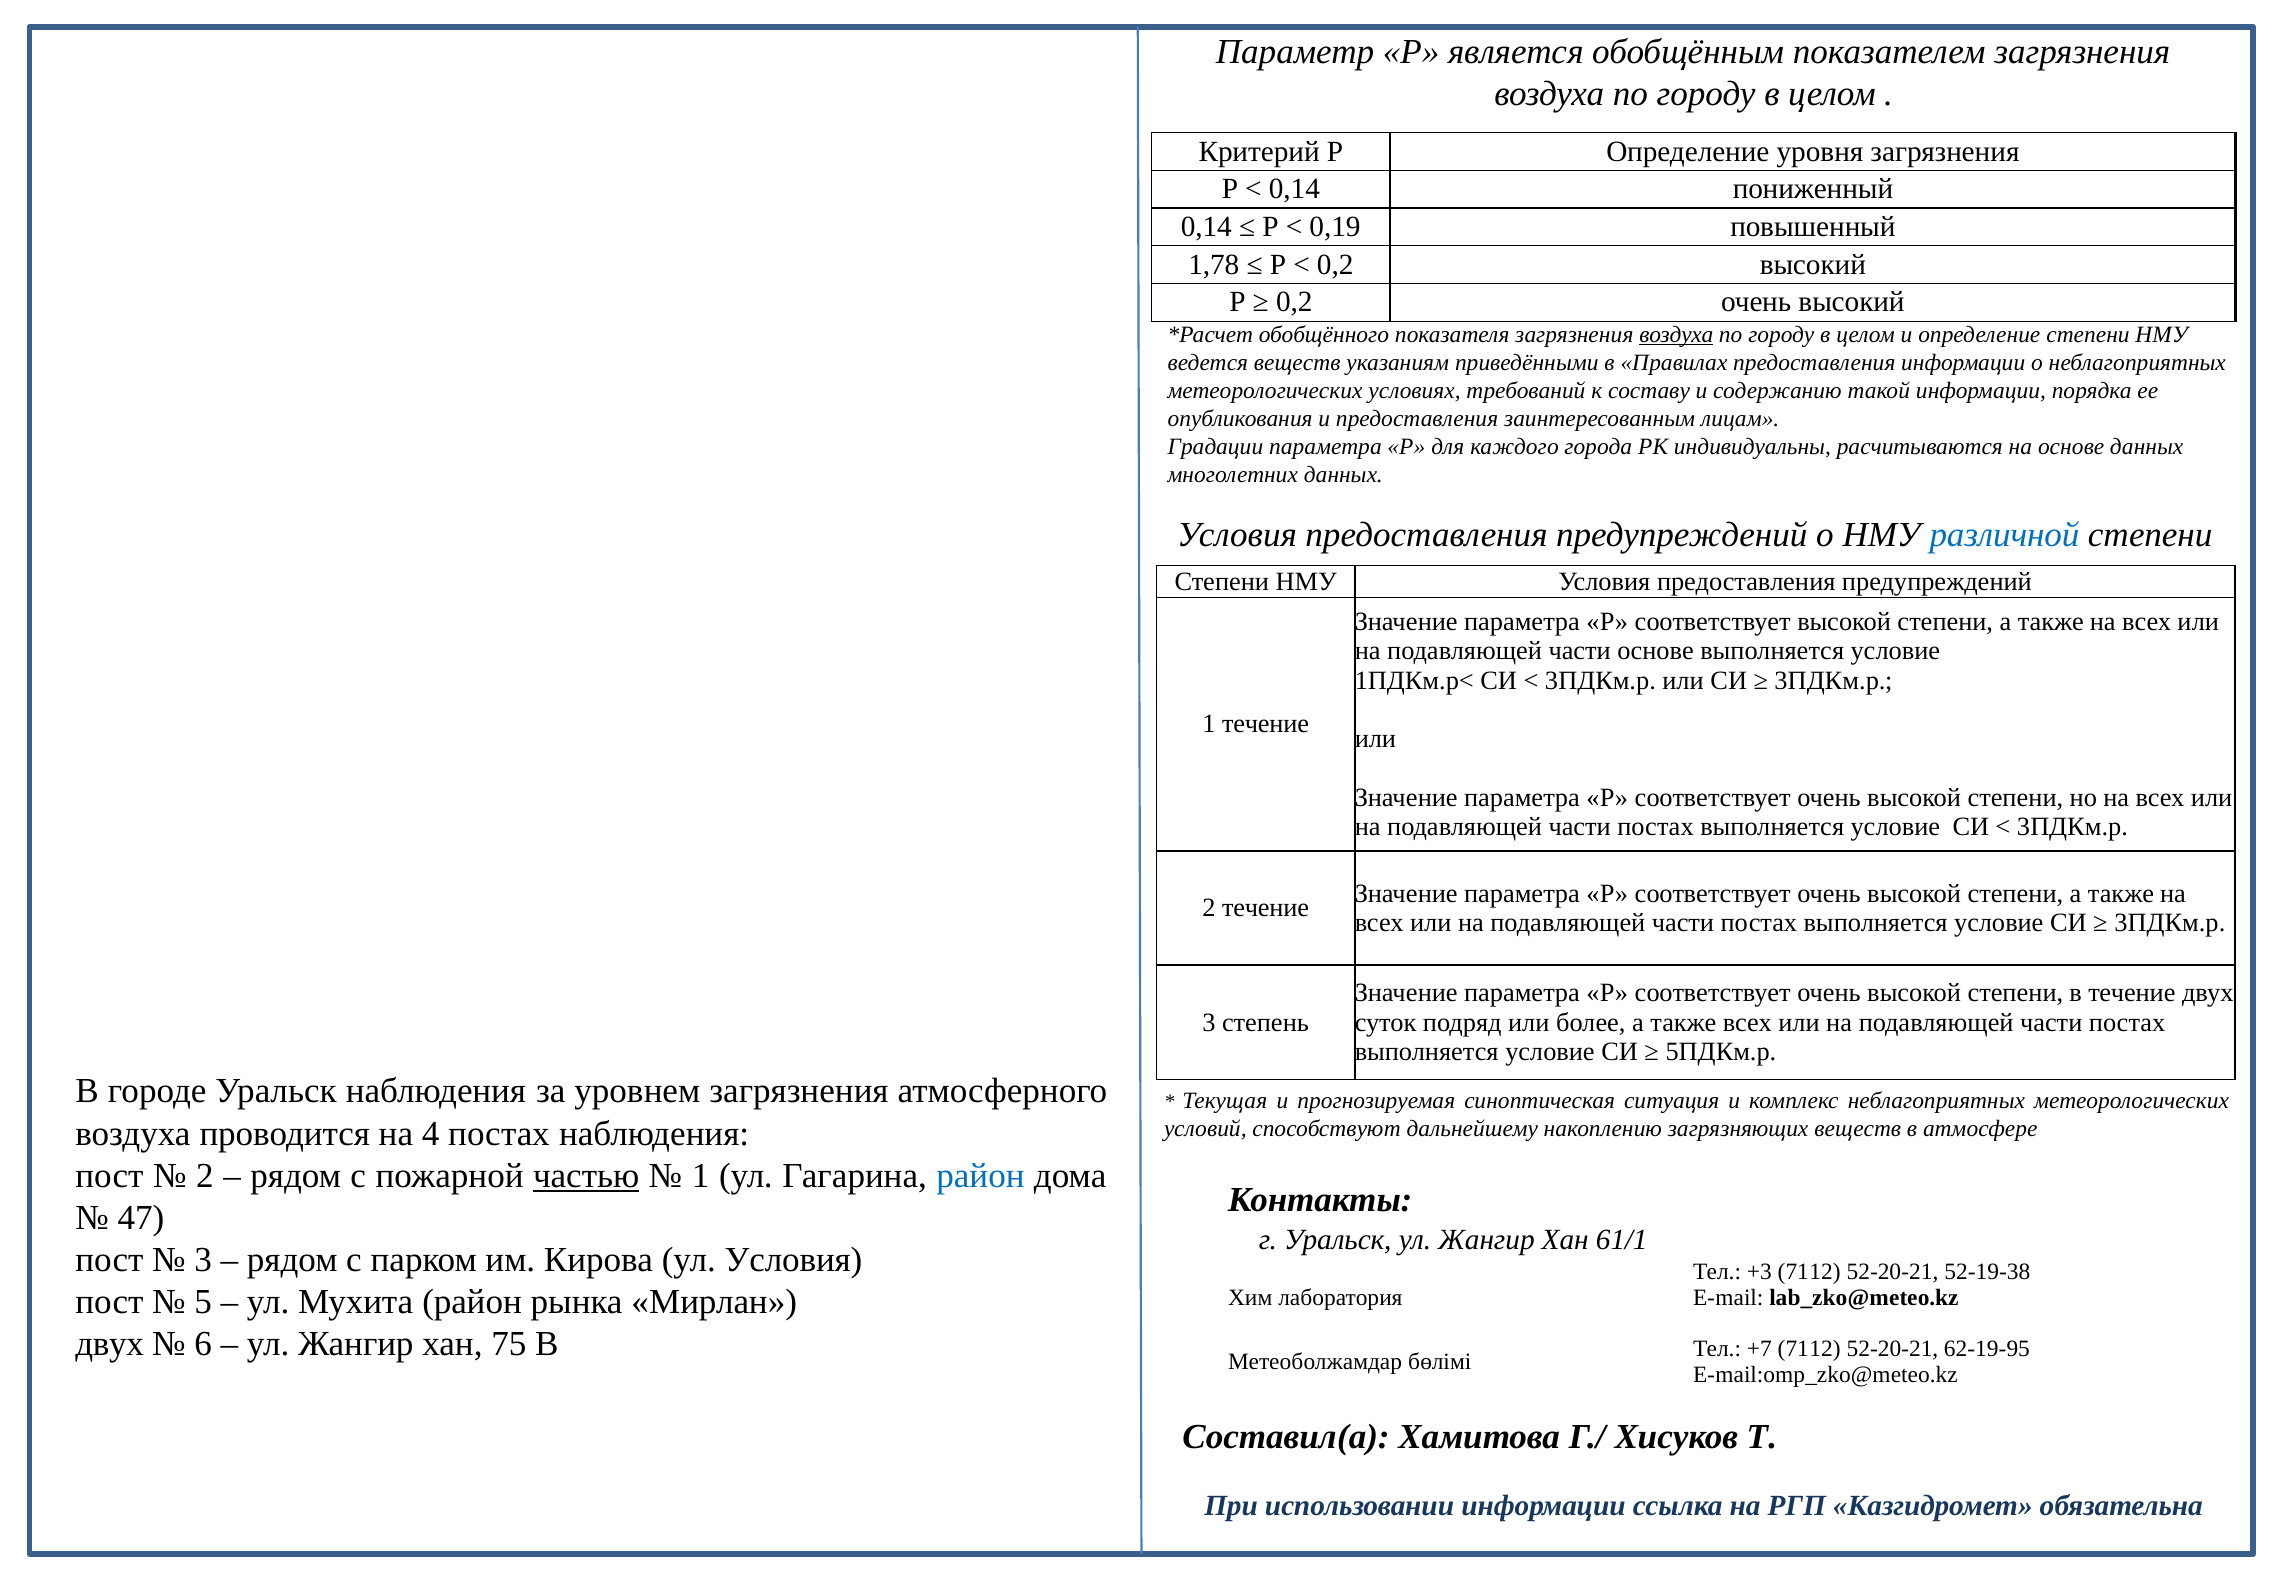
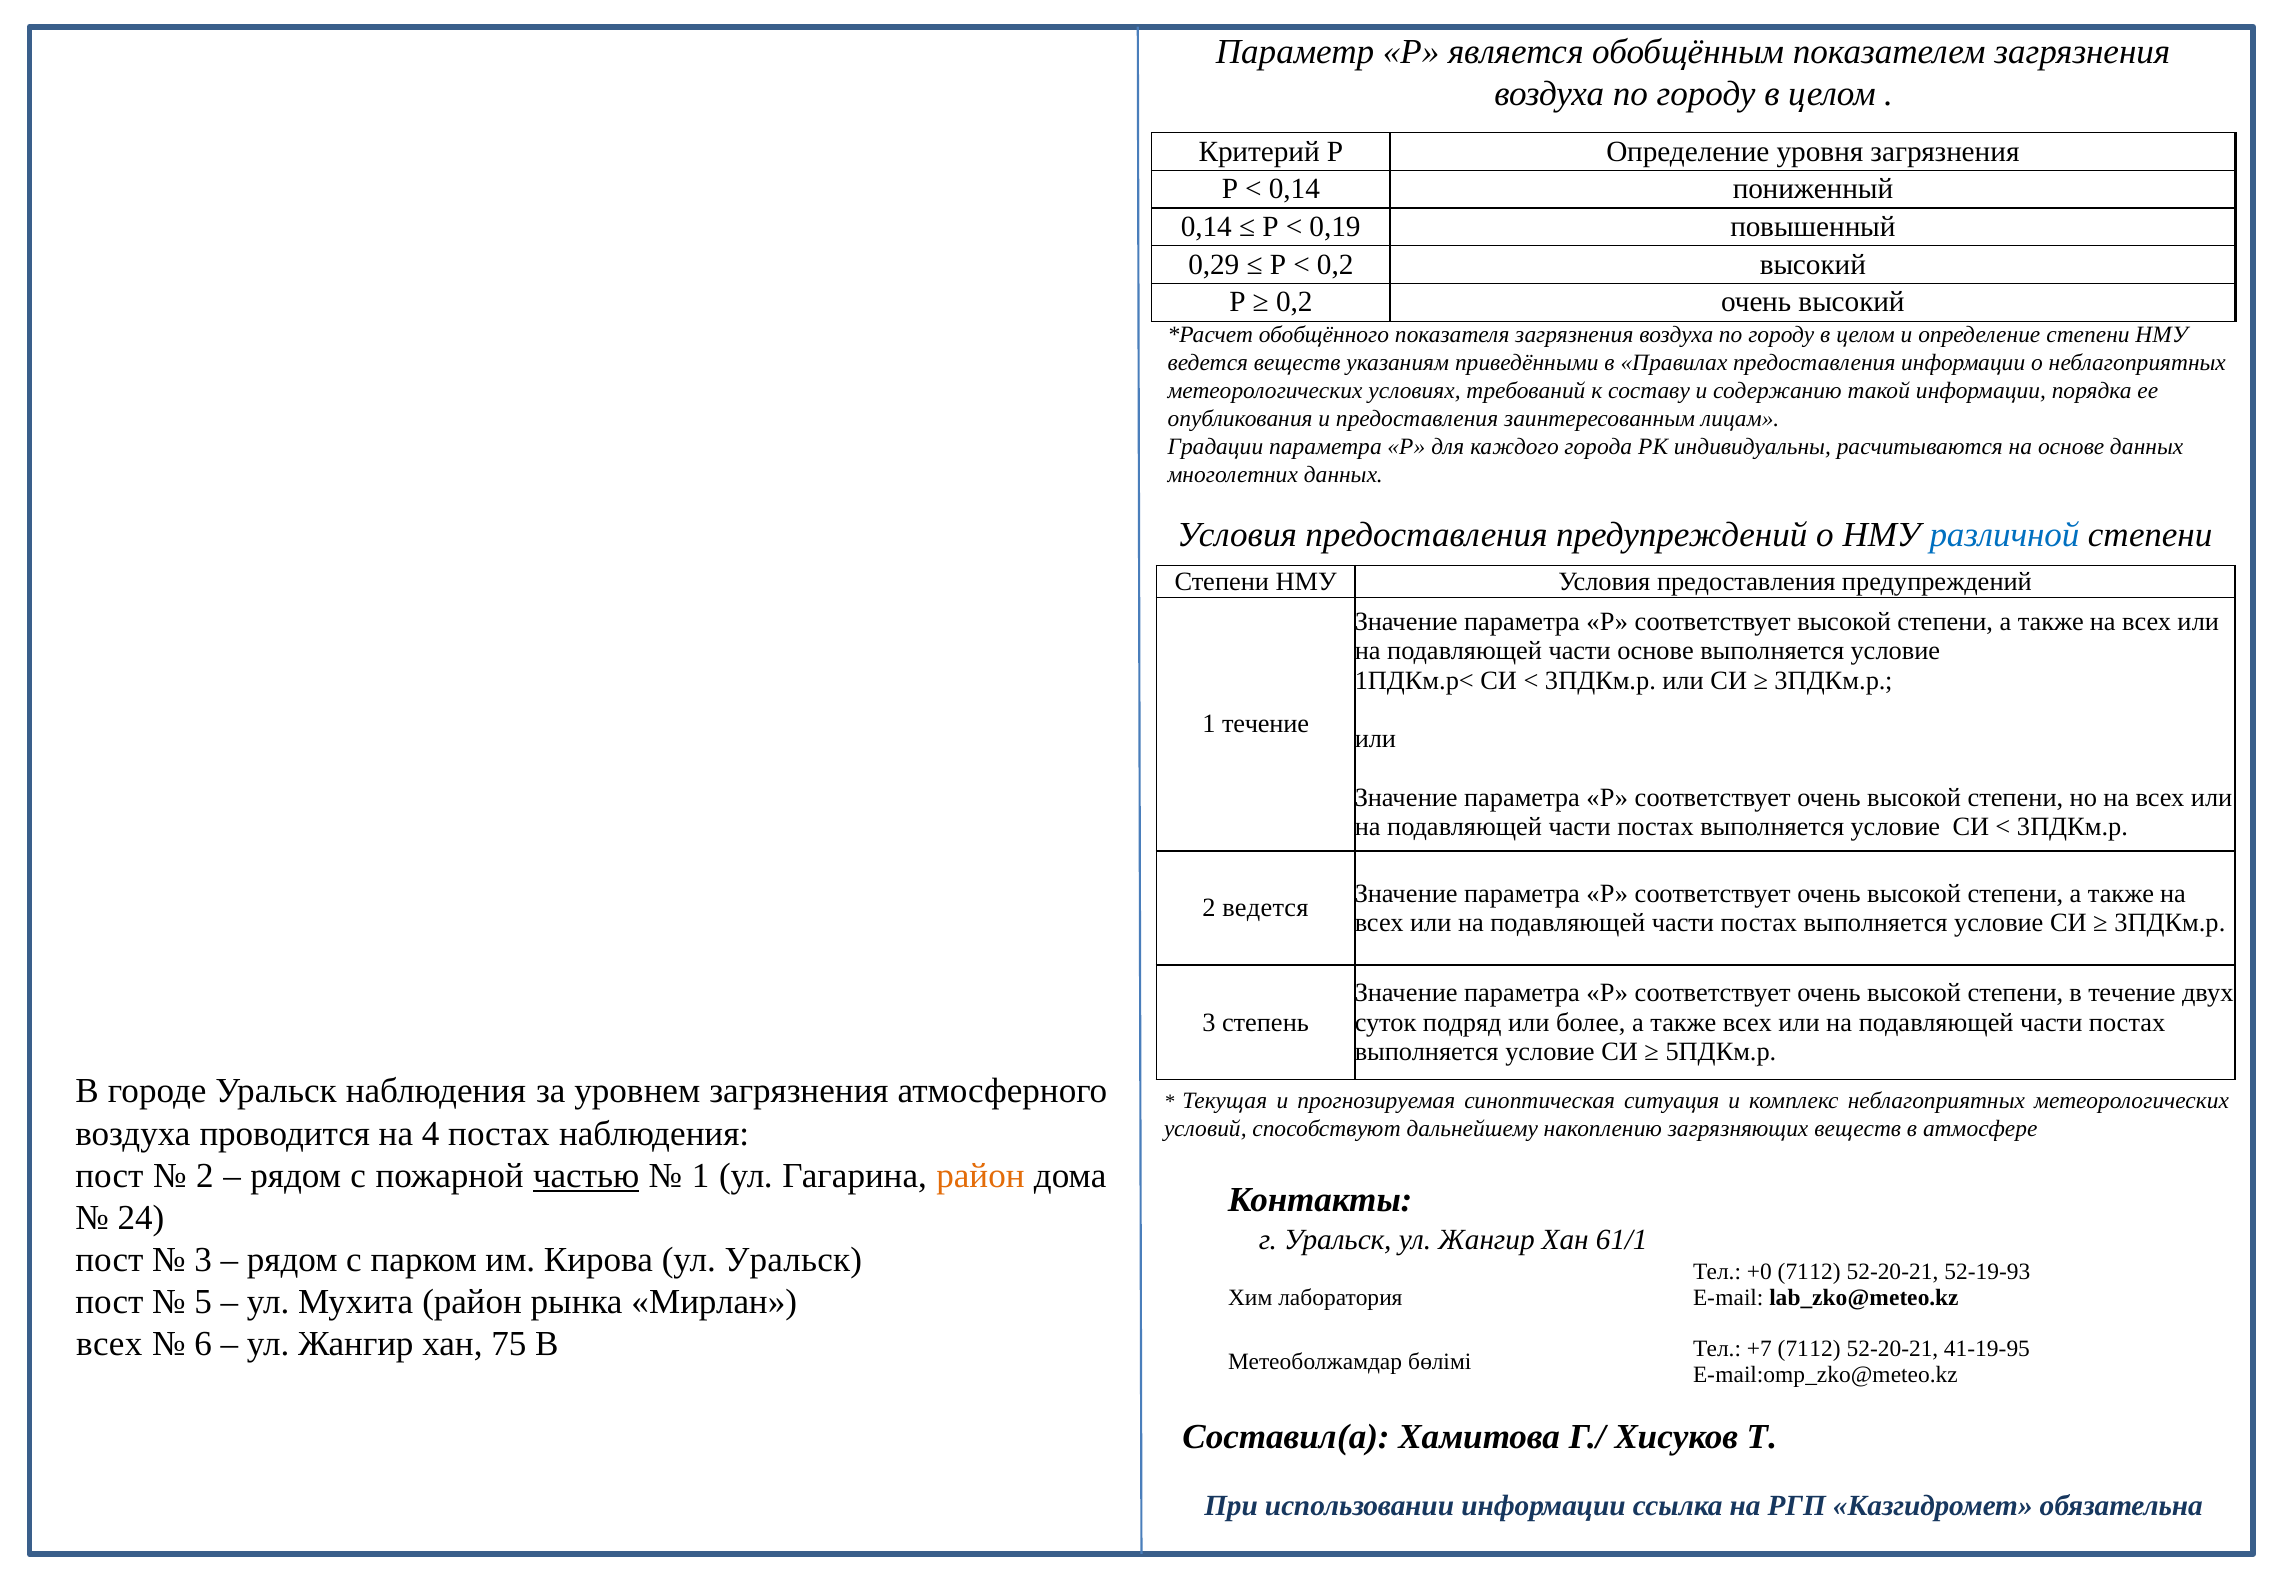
1,78: 1,78 -> 0,29 (1214, 264)
воздуха underline: present -> none (1676, 335)
2 течение: течение -> ведется (1265, 908)
район colour: blue -> orange (980, 1175)
47: 47 -> 24 (141, 1217)
ул Условия: Условия -> Уральск (793, 1260)
+3: +3 -> +0 (1759, 1271)
52-19-38: 52-19-38 -> 52-19-93 (1987, 1271)
двух: двух -> всех (109, 1344)
62-19-95: 62-19-95 -> 41-19-95 (1987, 1349)
